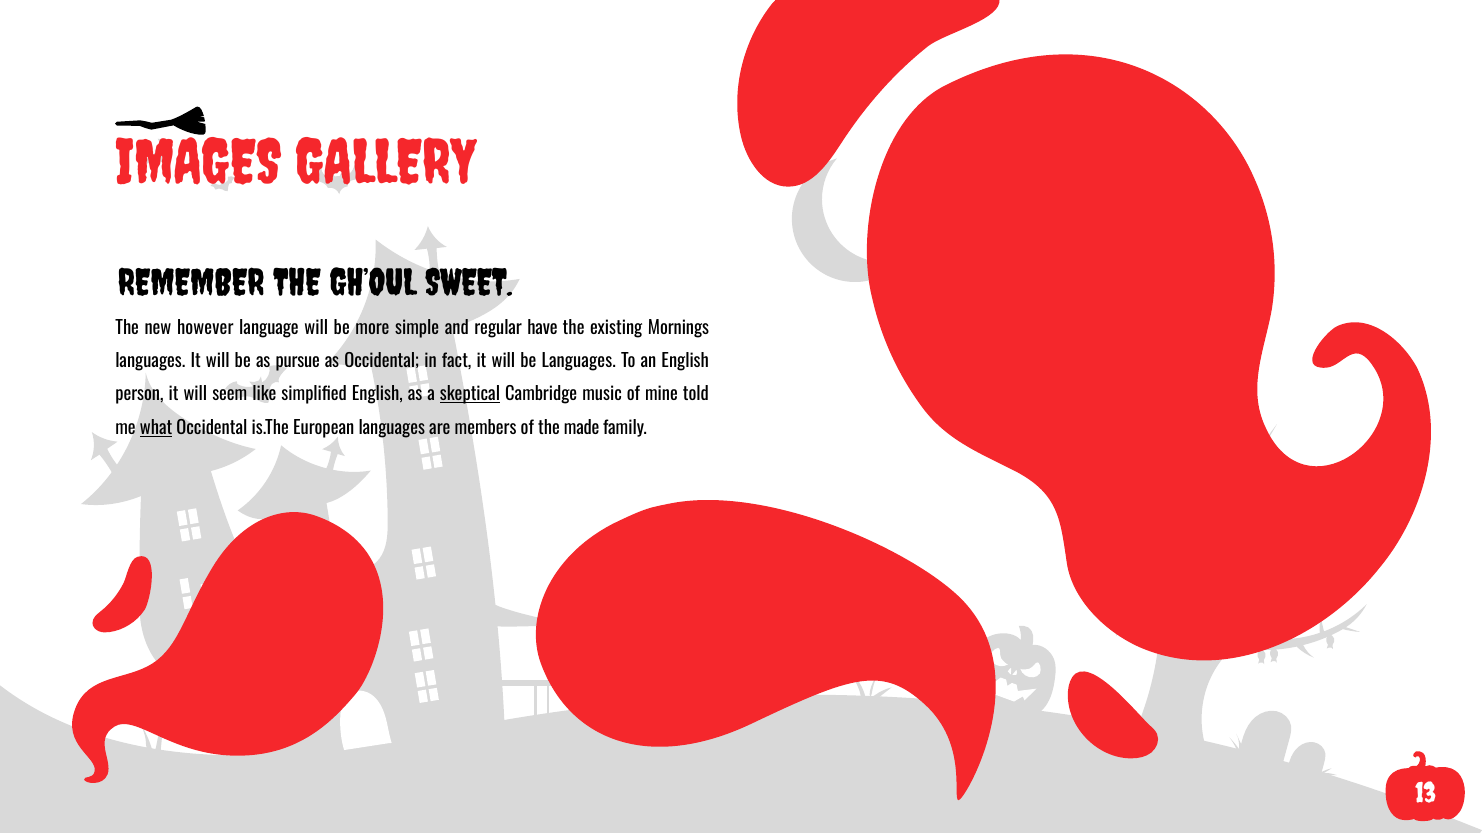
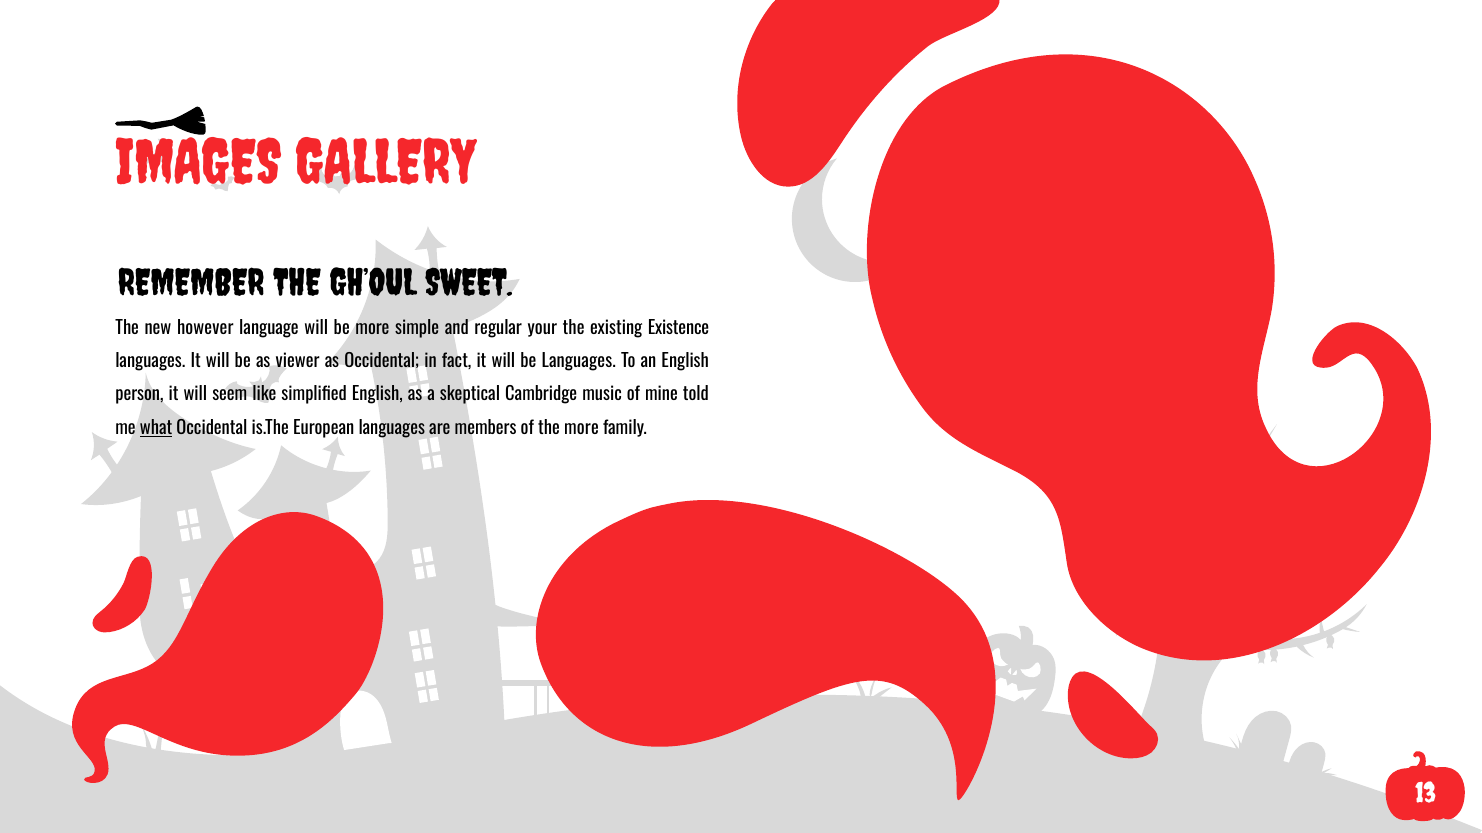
have: have -> your (542, 328)
Mornings: Mornings -> Existence (679, 328)
pursue: pursue -> viewer (298, 362)
skeptical underline: present -> none (470, 395)
the made: made -> more (581, 428)
